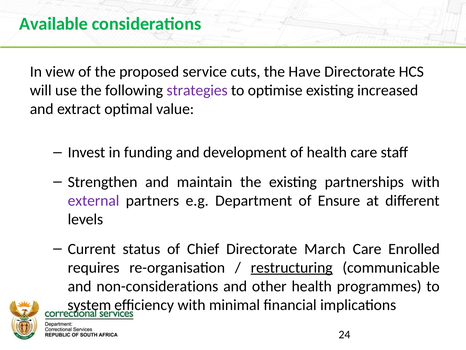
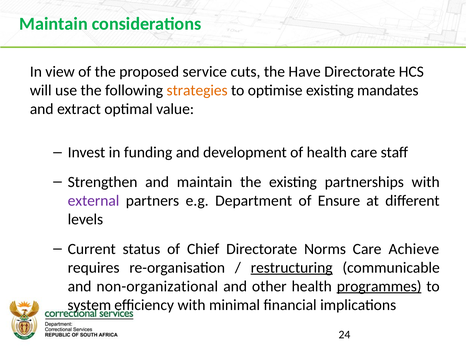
Available: Available -> Maintain (53, 24)
strategies colour: purple -> orange (197, 90)
increased: increased -> mandates (388, 90)
March: March -> Norms (325, 249)
Enrolled: Enrolled -> Achieve (414, 249)
non-considerations: non-considerations -> non-organizational (157, 286)
programmes underline: none -> present (379, 286)
